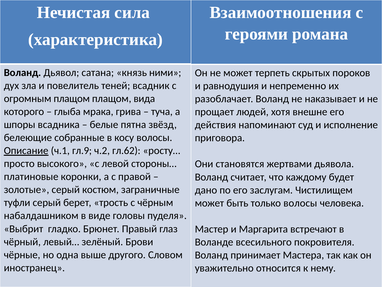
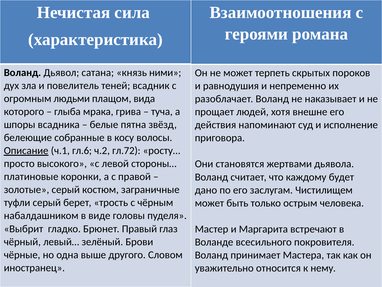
огромным плащом: плащом -> людьми (72, 98)
гл.9: гл.9 -> гл.6 (82, 150)
гл.62: гл.62 -> гл.72 (126, 150)
только волосы: волосы -> острым (300, 203)
